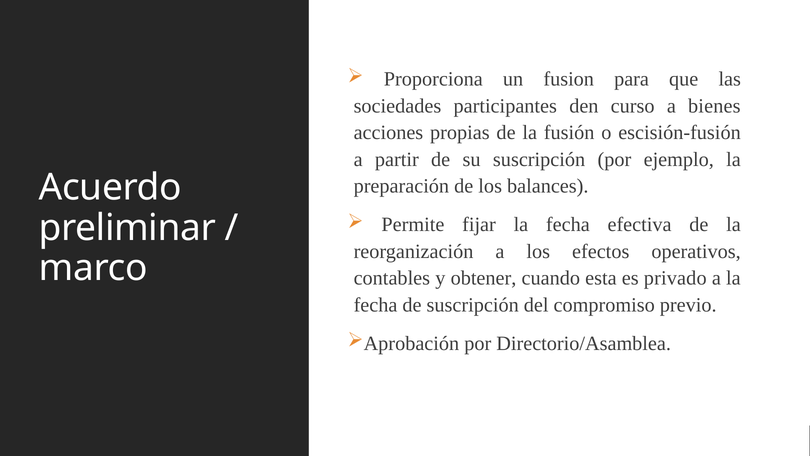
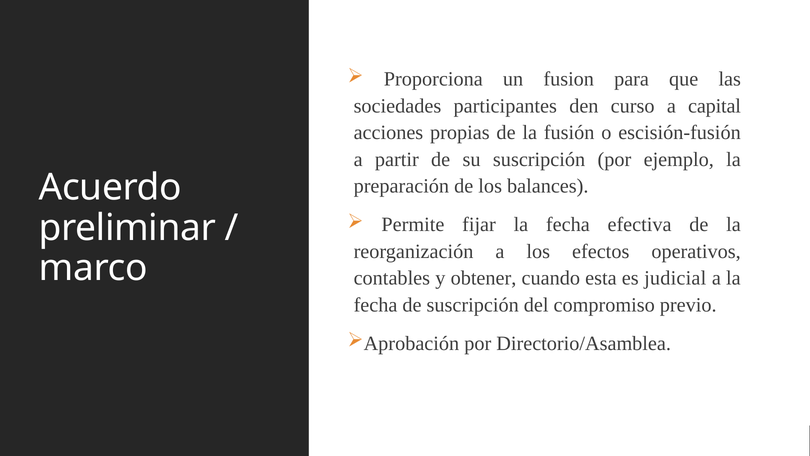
bienes: bienes -> capital (715, 106)
privado: privado -> judicial (675, 278)
